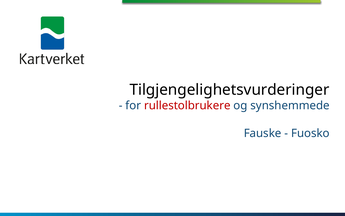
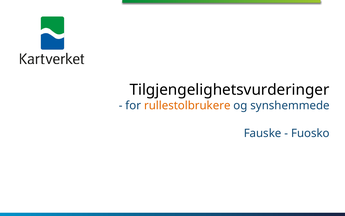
rullestolbrukere colour: red -> orange (187, 105)
